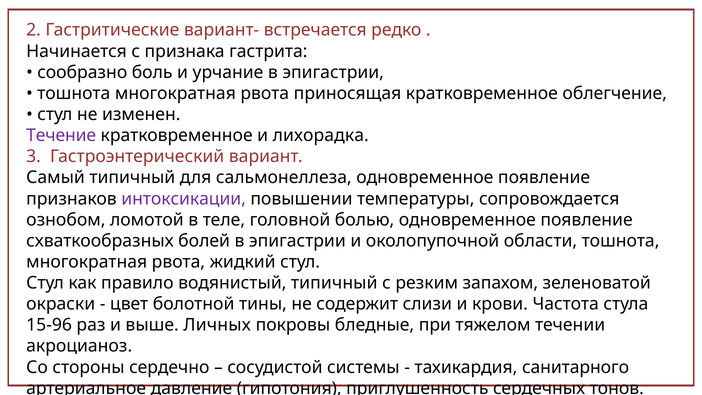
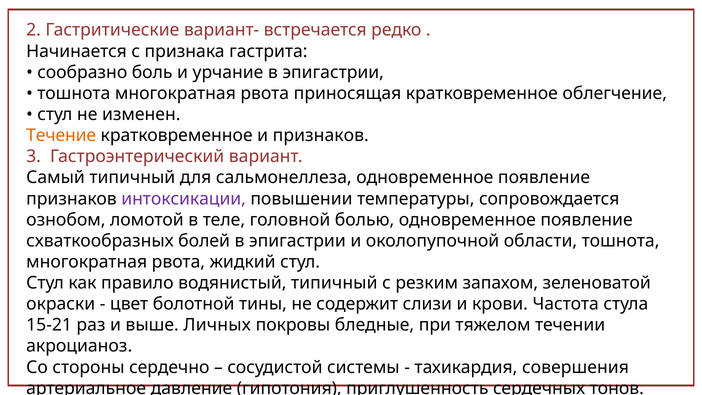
Течение colour: purple -> orange (61, 135)
и лихорадка: лихорадка -> признаков (321, 135)
15-96: 15-96 -> 15-21 (49, 325)
санитарного: санитарного -> совершения (575, 367)
